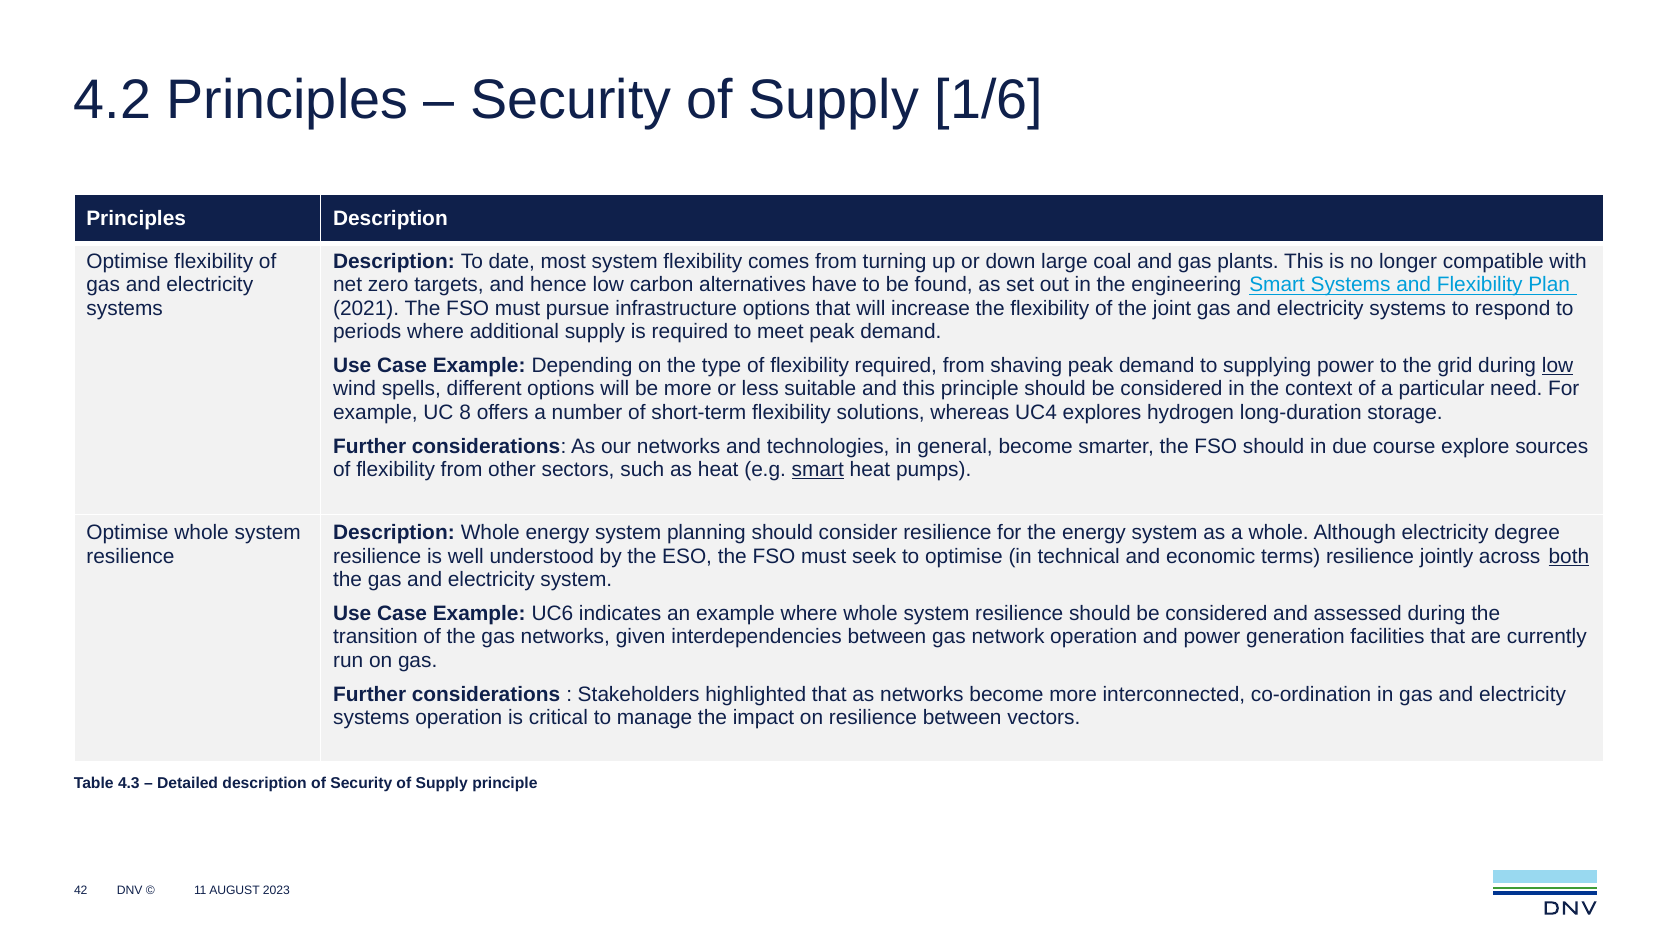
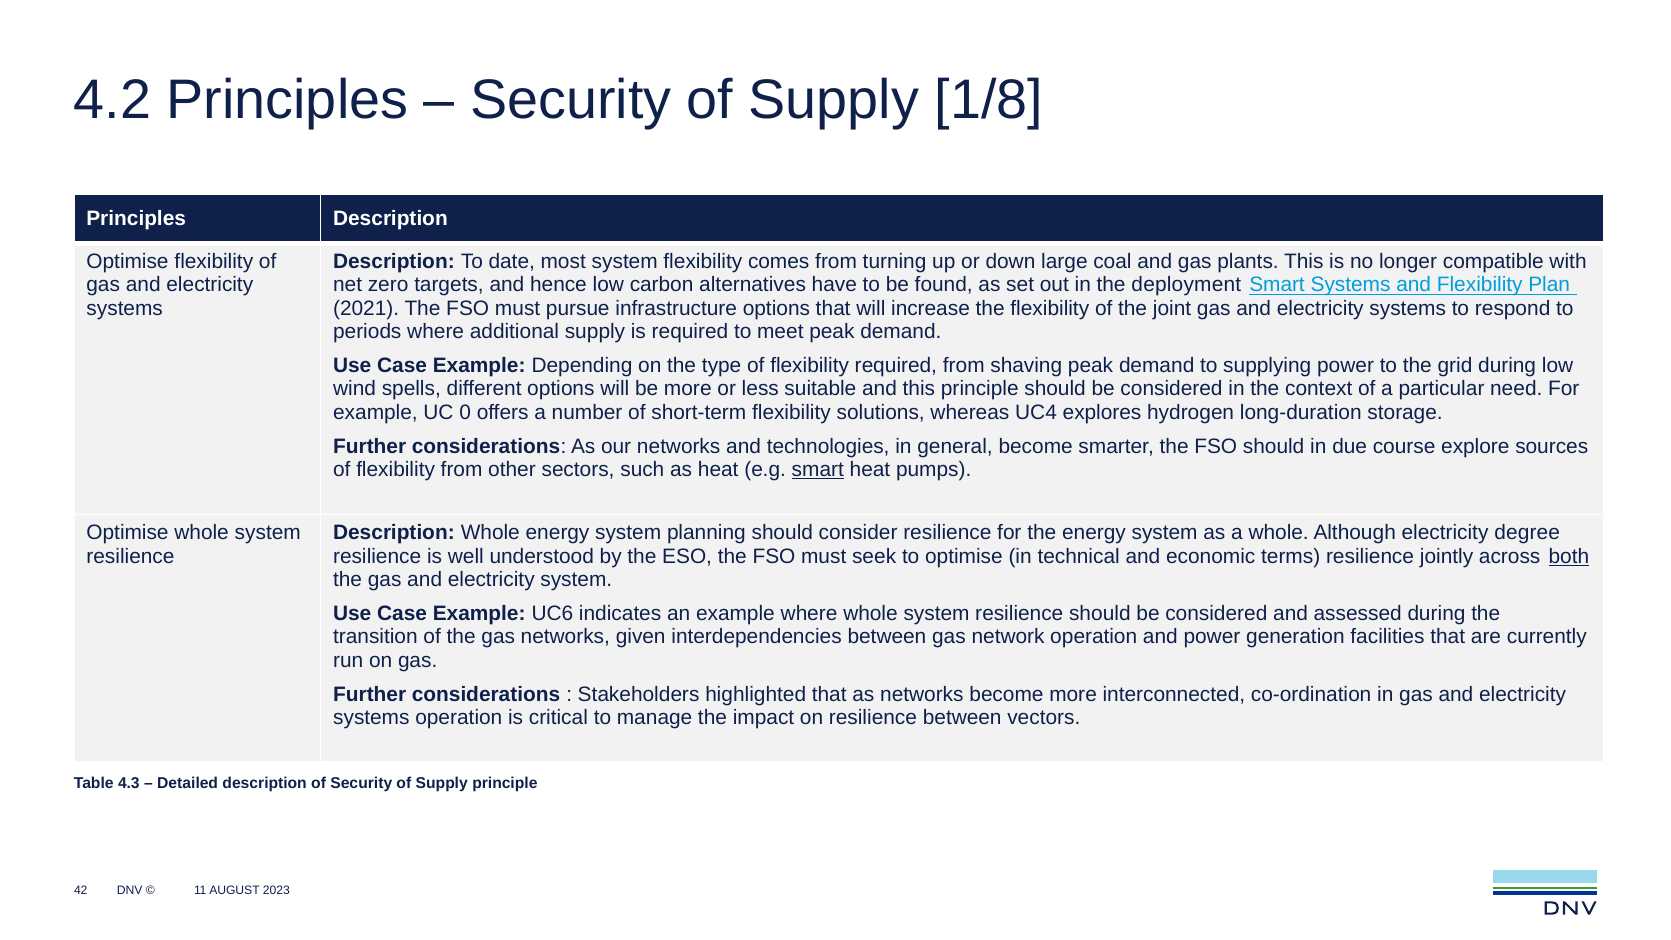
1/6: 1/6 -> 1/8 (989, 100)
engineering: engineering -> deployment (1186, 285)
low underline: present -> none (1558, 366)
8: 8 -> 0 (465, 412)
